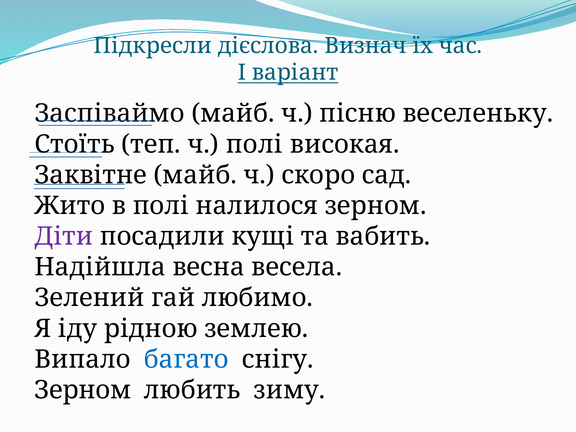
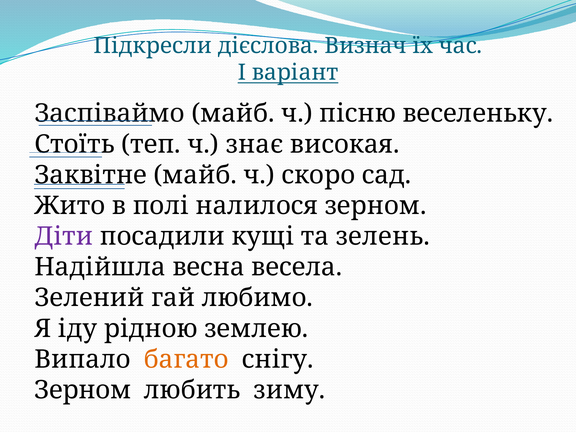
ч полі: полі -> знає (254, 144)
вабить: вабить -> зелень (383, 236)
багато colour: blue -> orange (186, 359)
